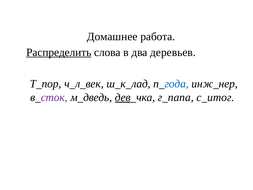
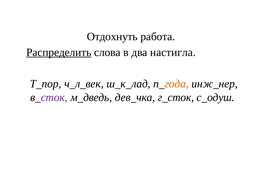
Домашнее: Домашнее -> Отдохнуть (112, 36)
деревьев: деревьев -> настигла (173, 52)
года colour: blue -> orange (177, 84)
дев underline: present -> none (123, 97)
г папа: папа -> сток (181, 97)
итог: итог -> одуш (221, 97)
